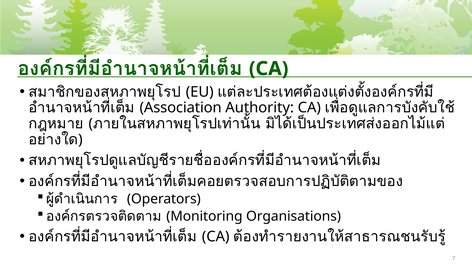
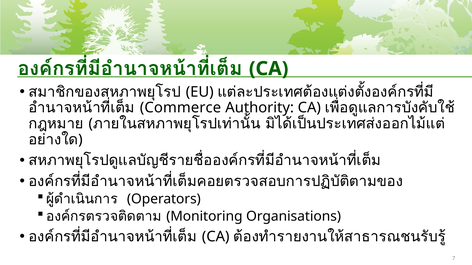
Association: Association -> Commerce (181, 108)
